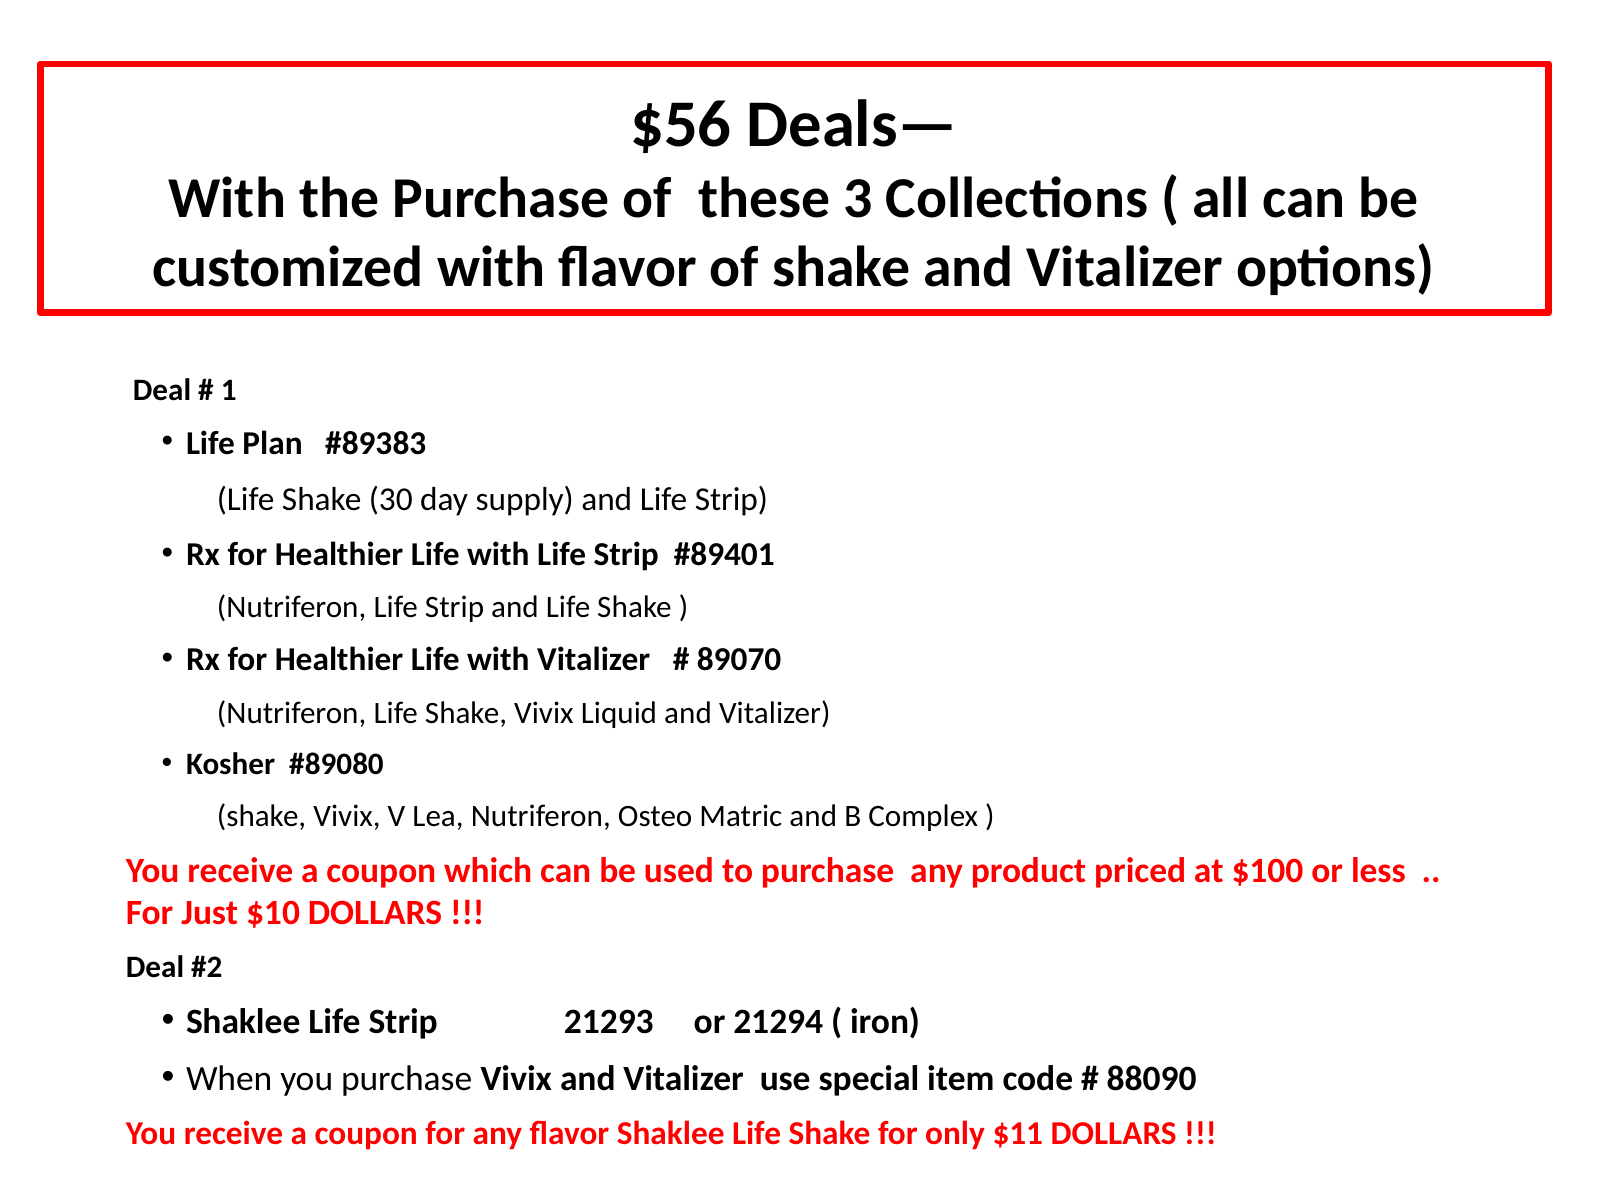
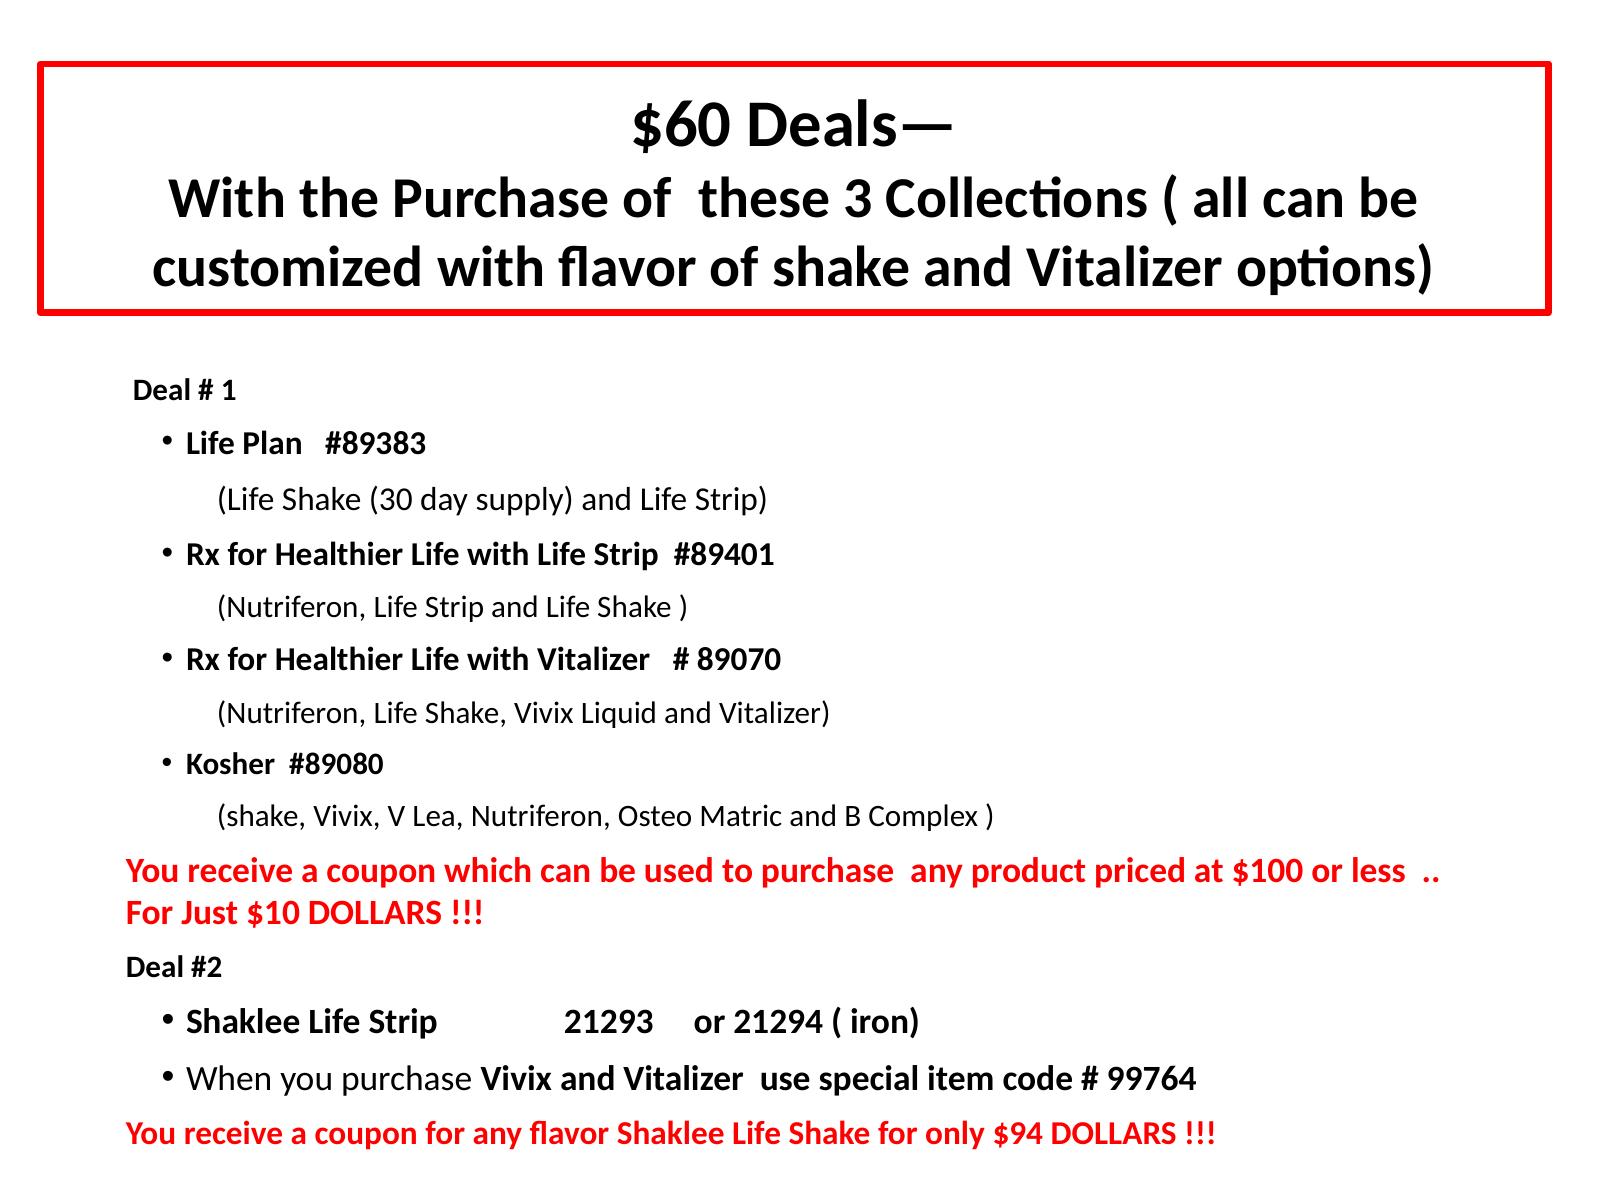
$56: $56 -> $60 (681, 124)
88090: 88090 -> 99764 (1152, 1078)
$11: $11 -> $94 (1018, 1134)
